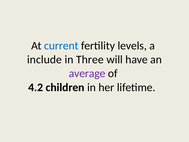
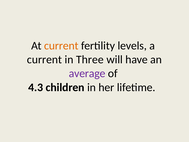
current colour: blue -> orange (61, 46)
include: include -> current (44, 59)
4.2: 4.2 -> 4.3 (36, 87)
